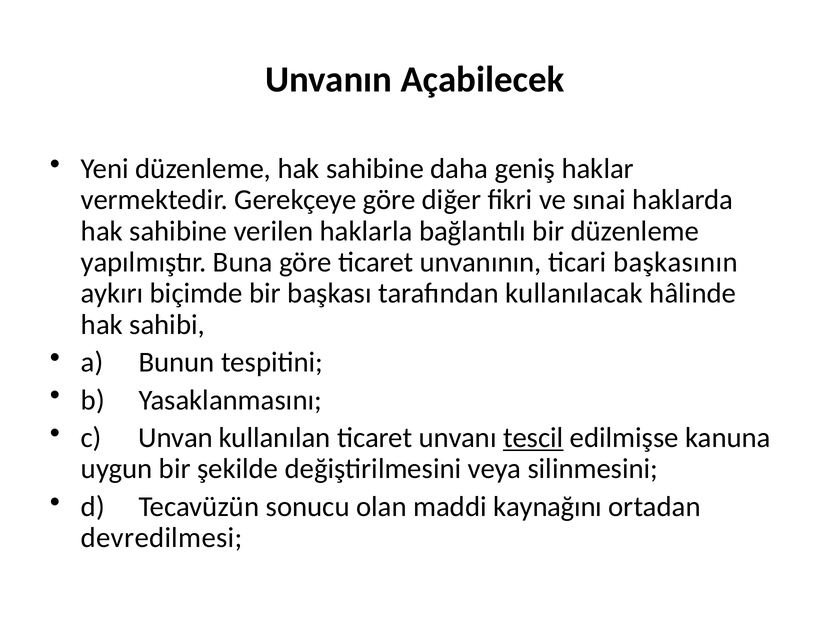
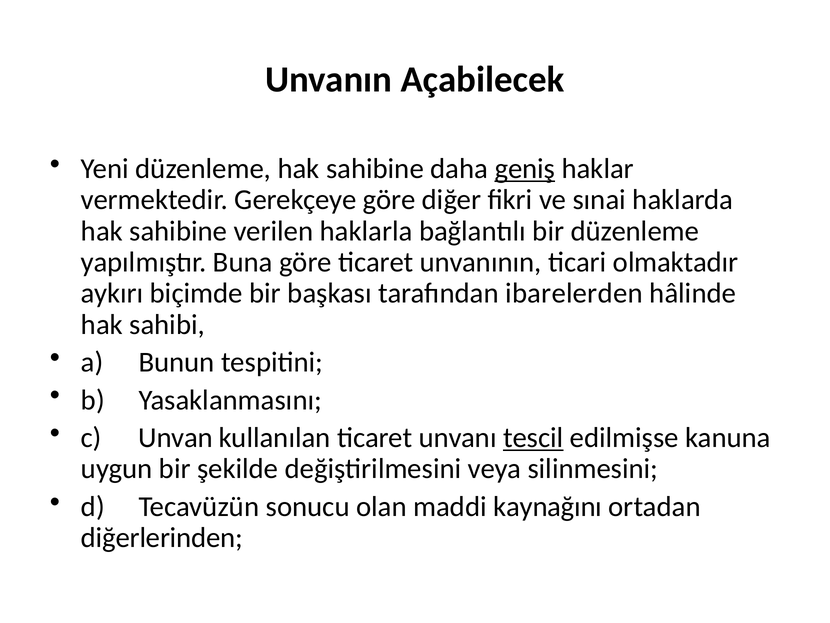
geniş underline: none -> present (525, 169)
başkasının: başkasının -> olmaktadır (676, 262)
kullanılacak: kullanılacak -> ibarelerden (574, 293)
devredilmesi: devredilmesi -> diğerlerinden (162, 537)
